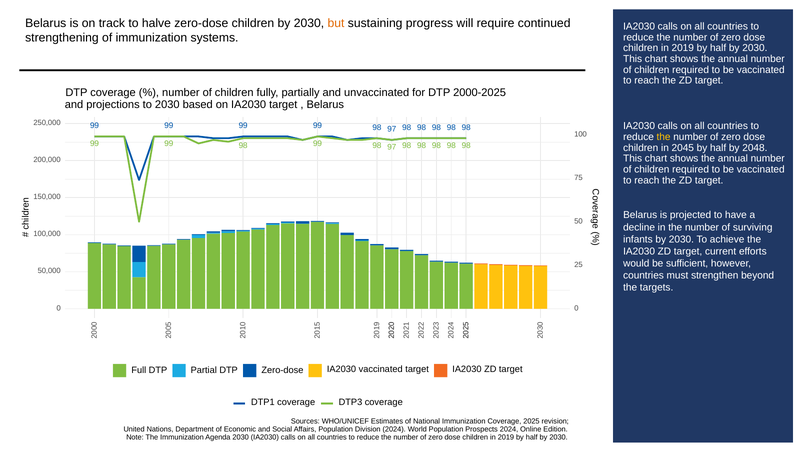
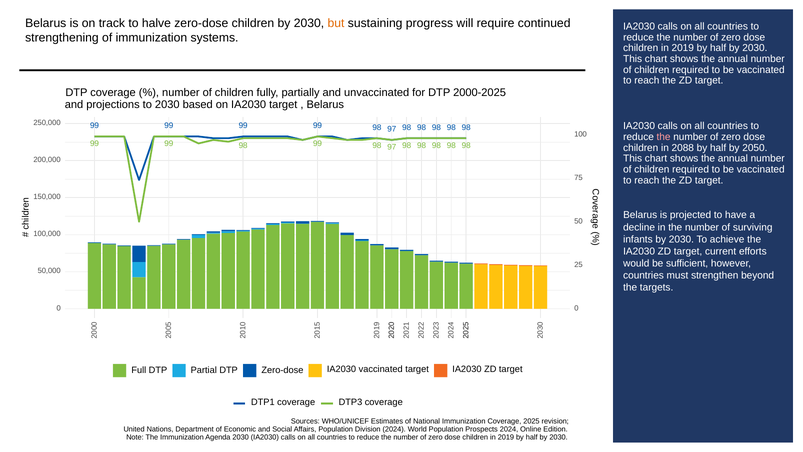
the colour: yellow -> pink (664, 137)
2045: 2045 -> 2088 (683, 148)
2048: 2048 -> 2050 (755, 148)
